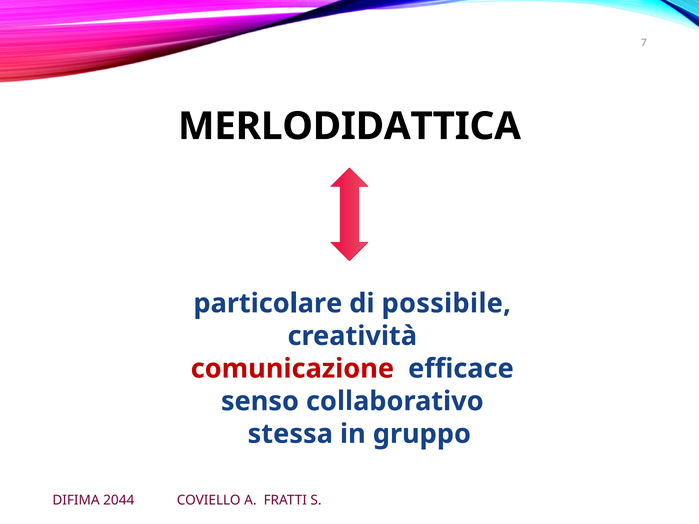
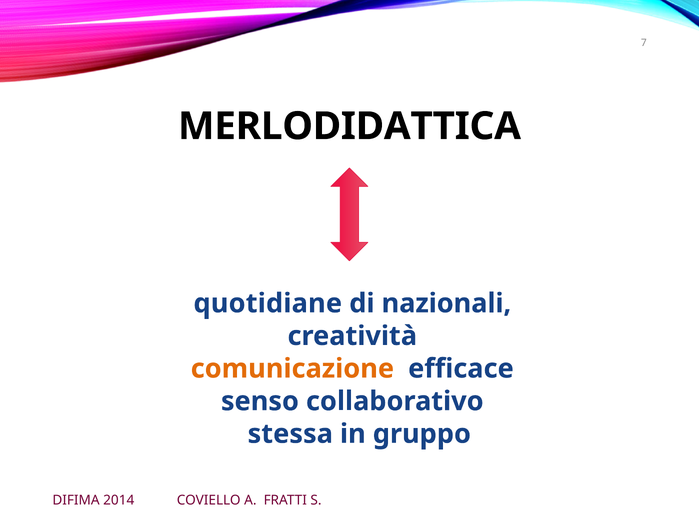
particolare: particolare -> quotidiane (268, 304)
possibile: possibile -> nazionali (446, 304)
comunicazione colour: red -> orange (292, 369)
2044: 2044 -> 2014 (119, 501)
